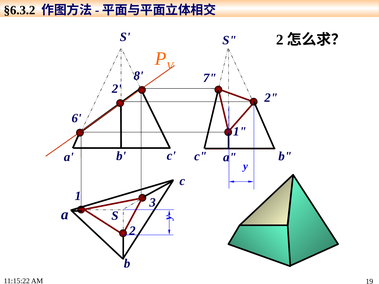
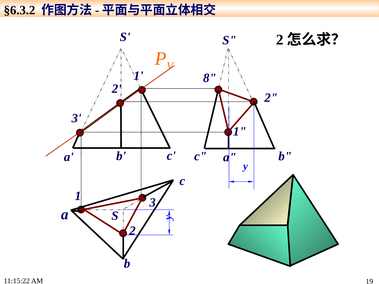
8: 8 -> 1 (139, 76)
7: 7 -> 8 (210, 78)
6: 6 -> 3 (77, 118)
